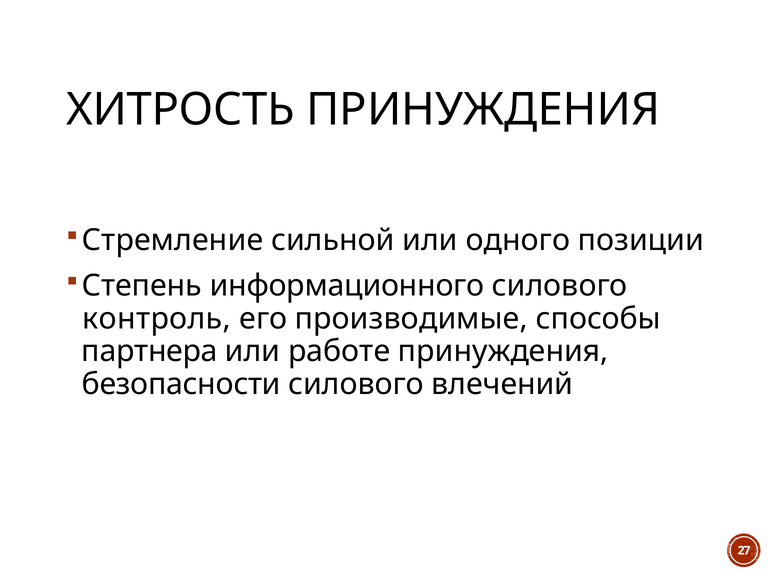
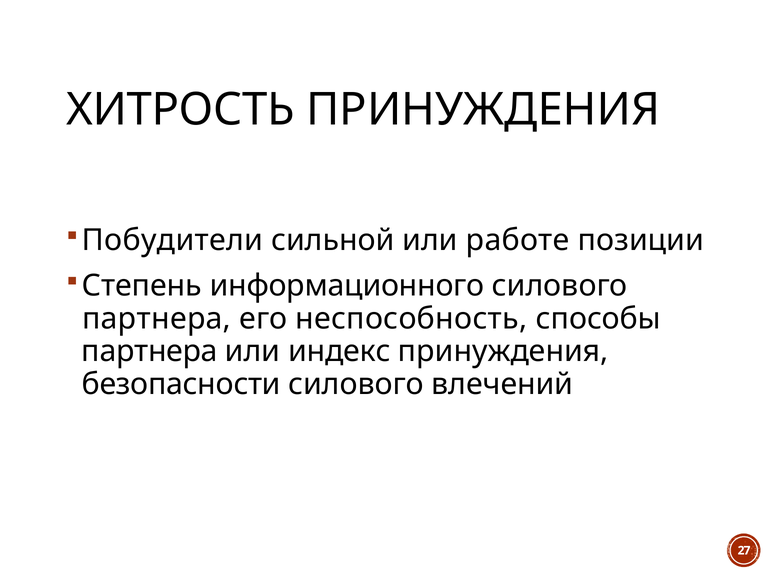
Стремление: Стремление -> Побудители (172, 240)
одного: одного -> работе (518, 240)
контроль: контроль -> партнера (157, 319)
производимые: производимые -> неспособность (411, 319)
работе: работе -> индекс (339, 351)
